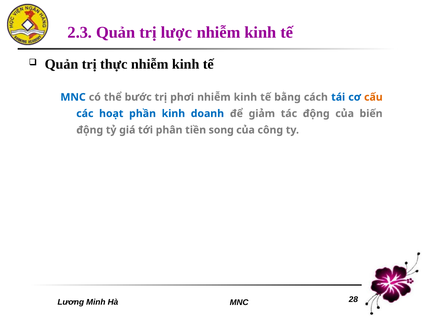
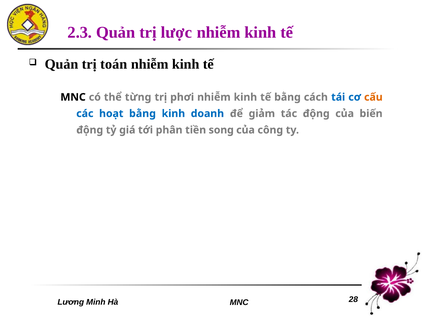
thực: thực -> toán (114, 64)
MNC colour: blue -> black (73, 97)
bước: bước -> từng (138, 97)
hoạt phần: phần -> bằng (142, 114)
